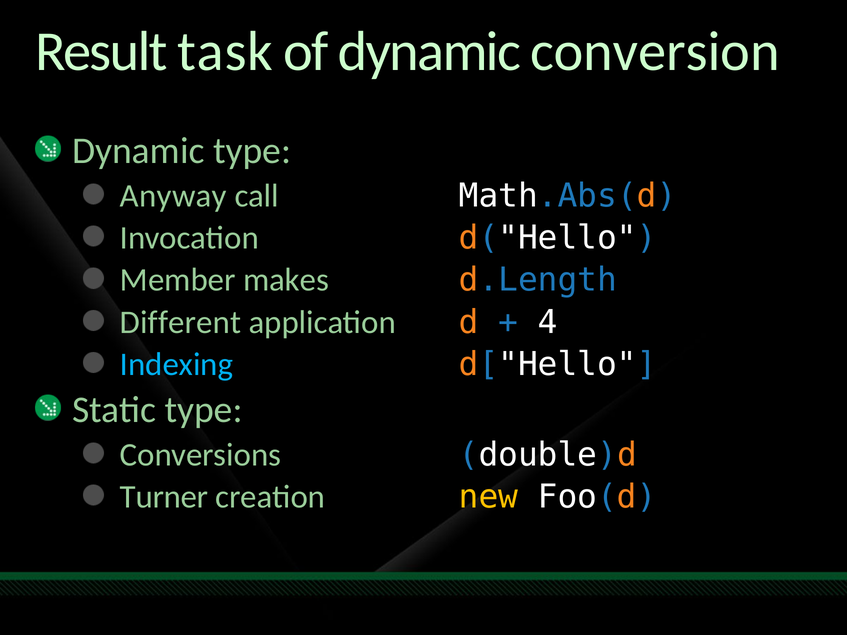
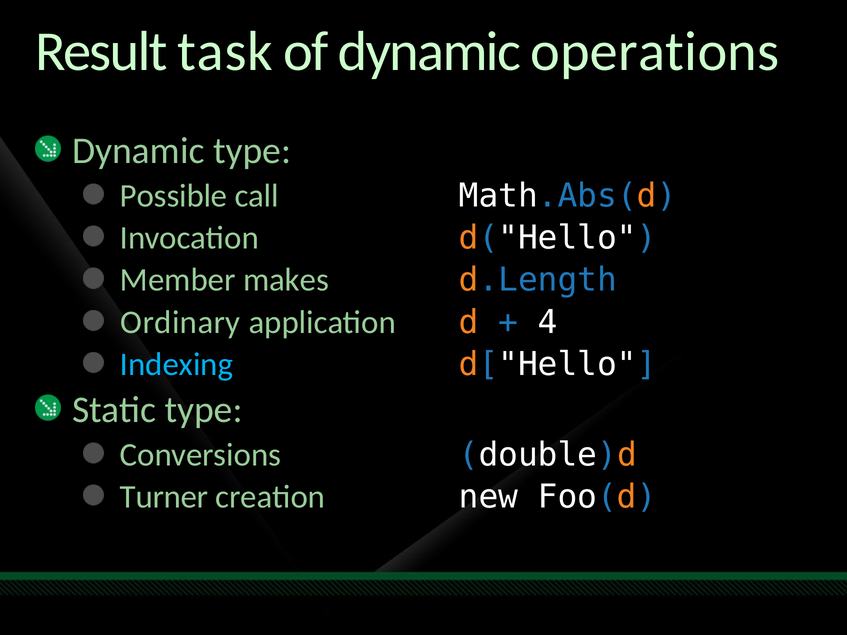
conversion: conversion -> operations (655, 51)
Anyway: Anyway -> Possible (174, 196)
Different: Different -> Ordinary (180, 322)
new colour: yellow -> white (488, 497)
